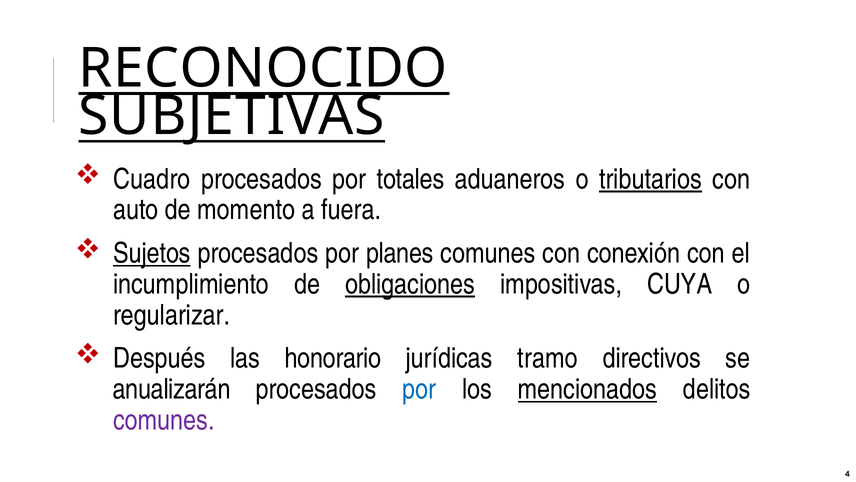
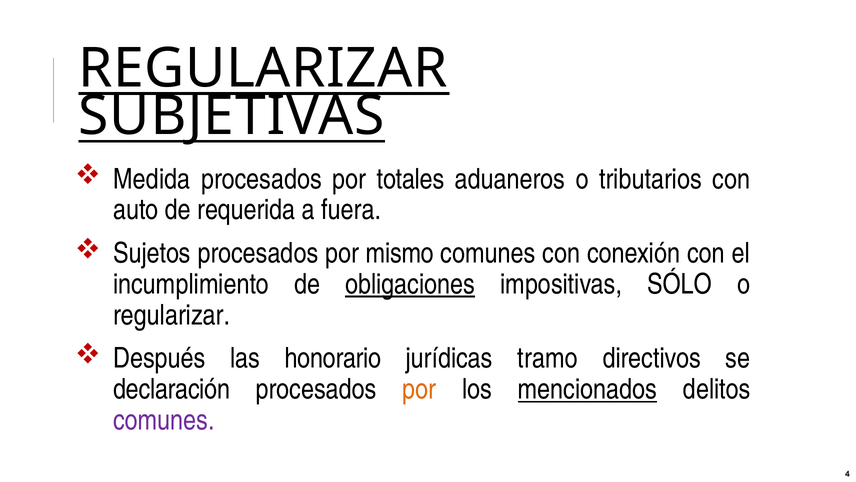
RECONOCIDO: RECONOCIDO -> REGULARIZAR (263, 68)
Cuadro: Cuadro -> Medida (152, 179)
tributarios underline: present -> none (650, 179)
momento: momento -> requerida (246, 210)
Sujetos underline: present -> none (152, 253)
planes: planes -> mismo (400, 253)
CUYA: CUYA -> SÓLO (680, 284)
anualizarán: anualizarán -> declaración (172, 389)
por colour: blue -> orange (419, 389)
